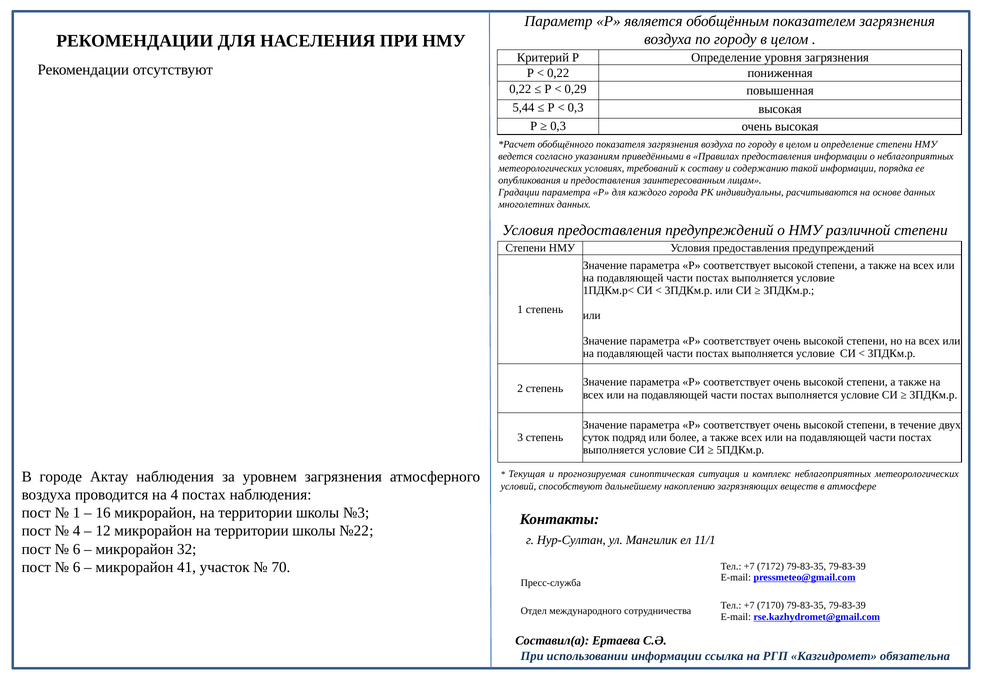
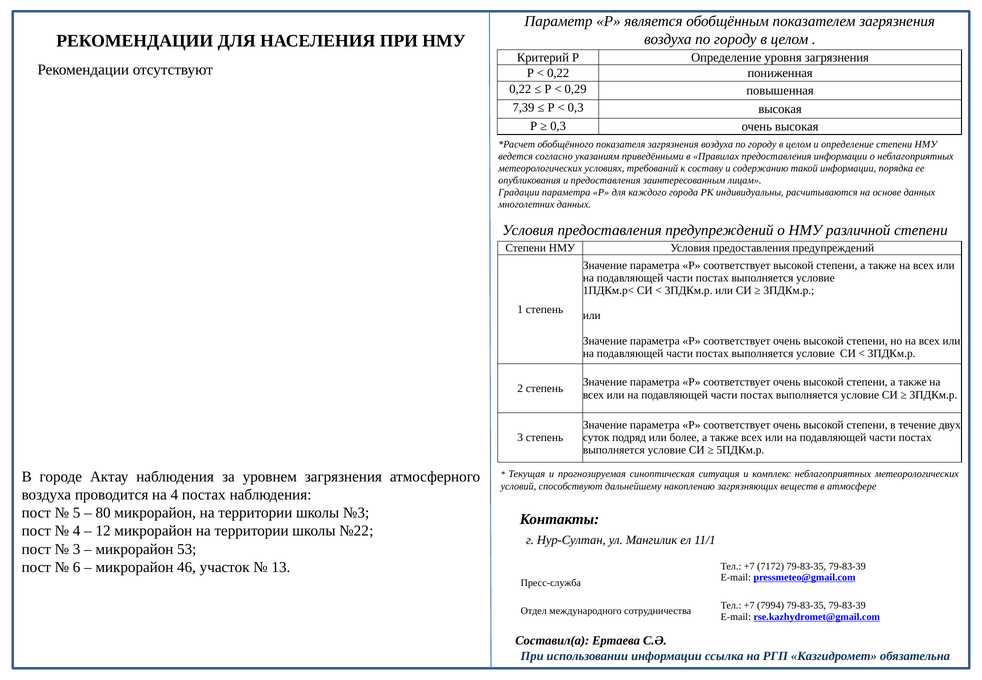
5,44: 5,44 -> 7,39 (523, 108)
1: 1 -> 5 (77, 513)
16: 16 -> 80 (103, 513)
6: 6 -> 3 (77, 549)
32: 32 -> 53 (187, 549)
41: 41 -> 46 (187, 567)
70: 70 -> 13 (281, 567)
7170: 7170 -> 7994 (771, 605)
